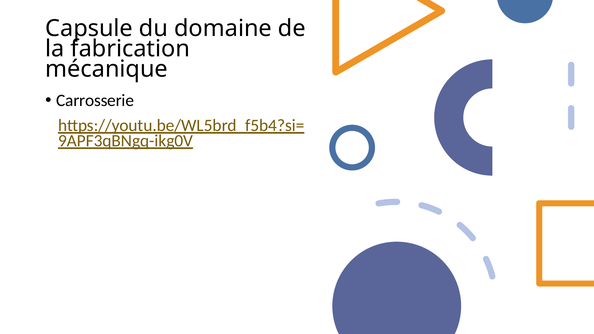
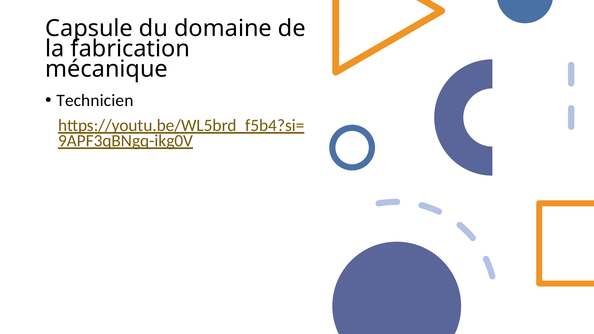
Carrosserie: Carrosserie -> Technicien (95, 100)
